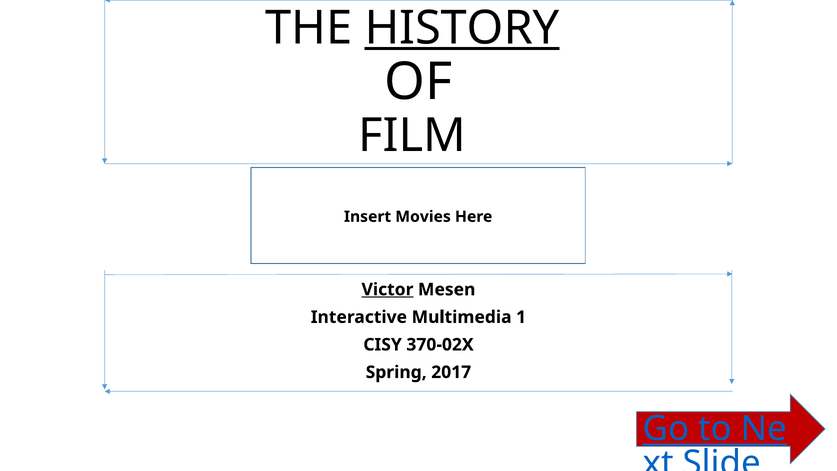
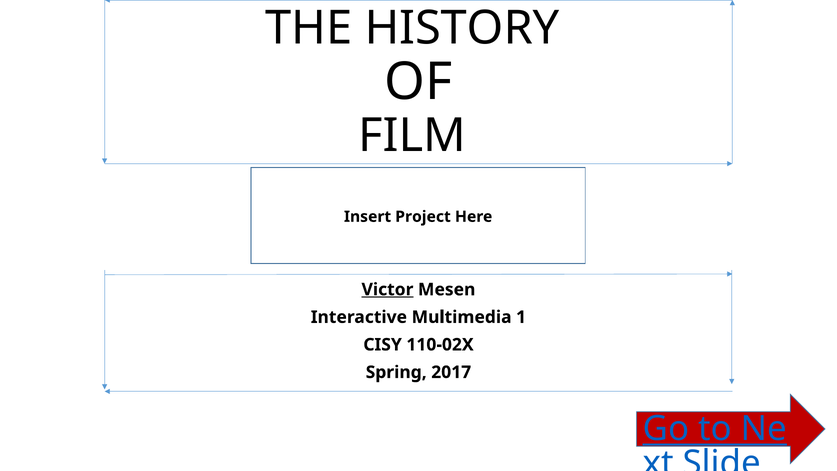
HISTORY underline: present -> none (462, 28)
Movies: Movies -> Project (423, 217)
370-02X: 370-02X -> 110-02X (440, 345)
